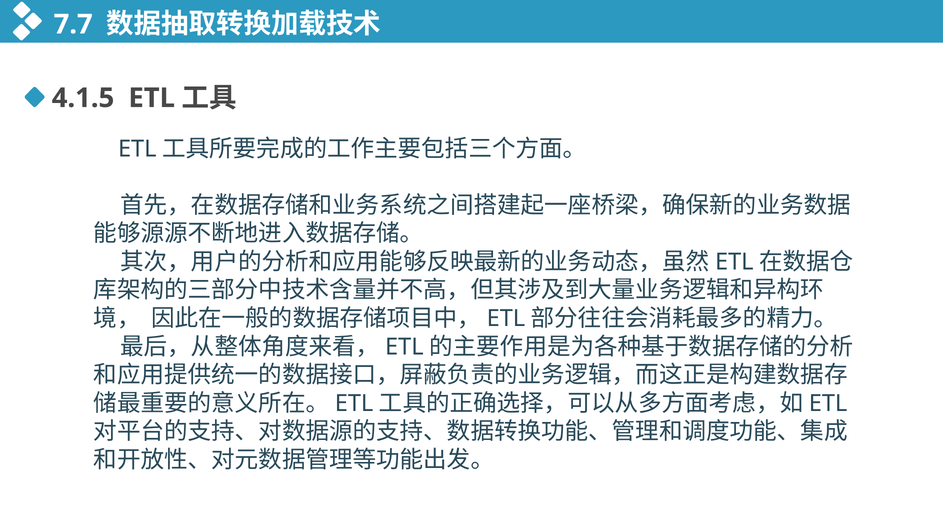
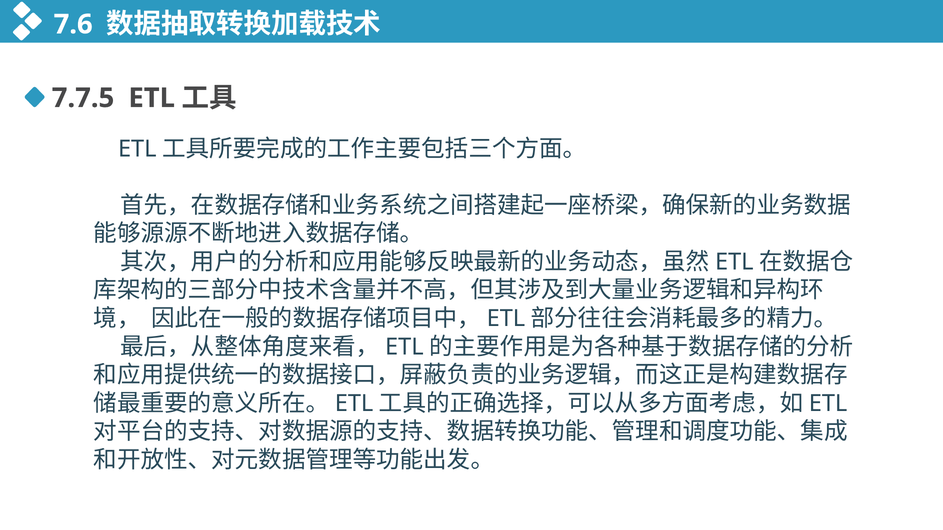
7.7: 7.7 -> 7.6 (73, 24)
4.1.5: 4.1.5 -> 7.7.5 (83, 98)
